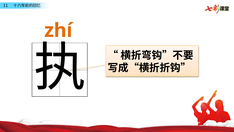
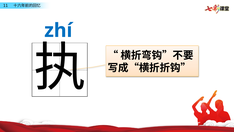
zhí colour: orange -> blue (58, 30)
